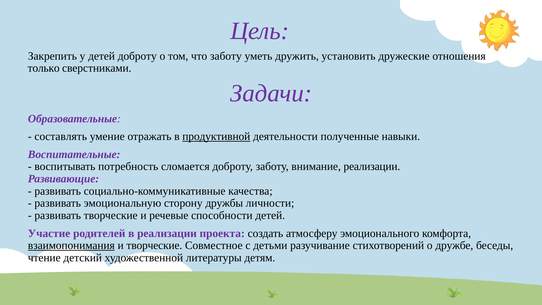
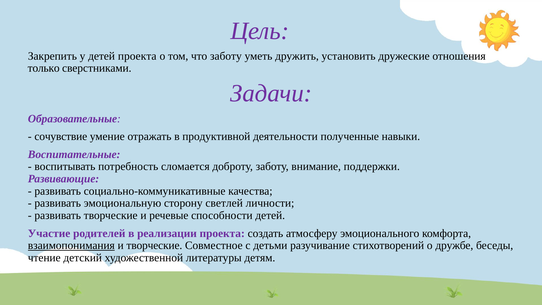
детей доброту: доброту -> проекта (137, 56)
составлять: составлять -> сочувствие (61, 136)
продуктивной underline: present -> none (216, 136)
внимание реализации: реализации -> поддержки (372, 166)
дружбы: дружбы -> светлей (224, 203)
